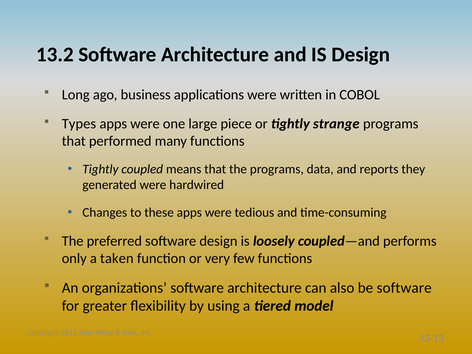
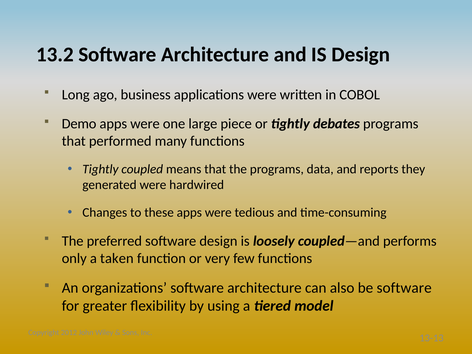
Types: Types -> Demo (79, 124)
strange: strange -> debates (336, 124)
